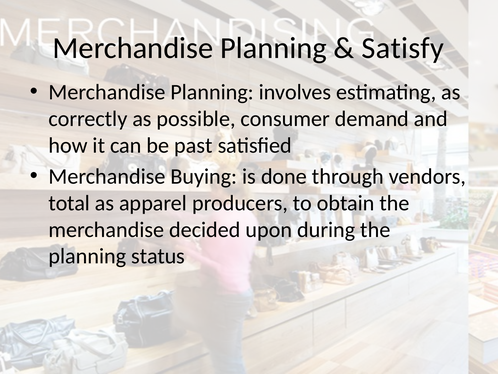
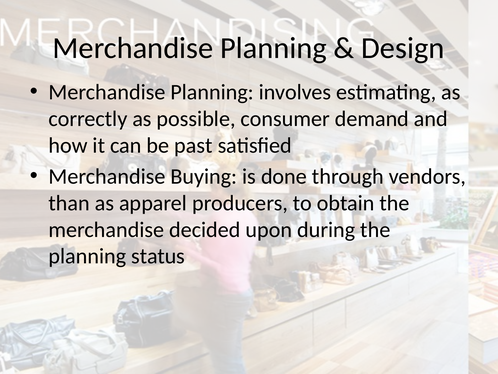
Satisfy: Satisfy -> Design (403, 48)
total: total -> than (69, 203)
